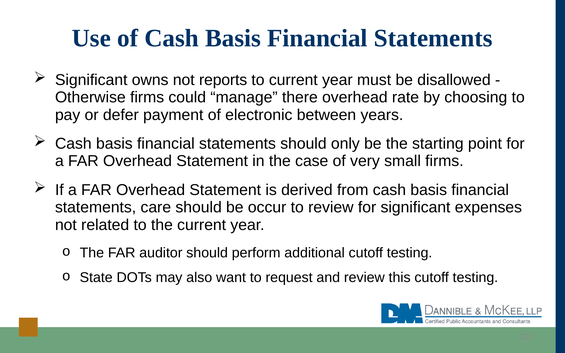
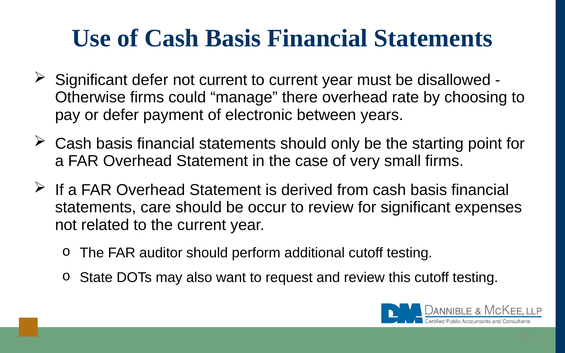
Significant owns: owns -> defer (150, 80)
not reports: reports -> current (223, 80)
